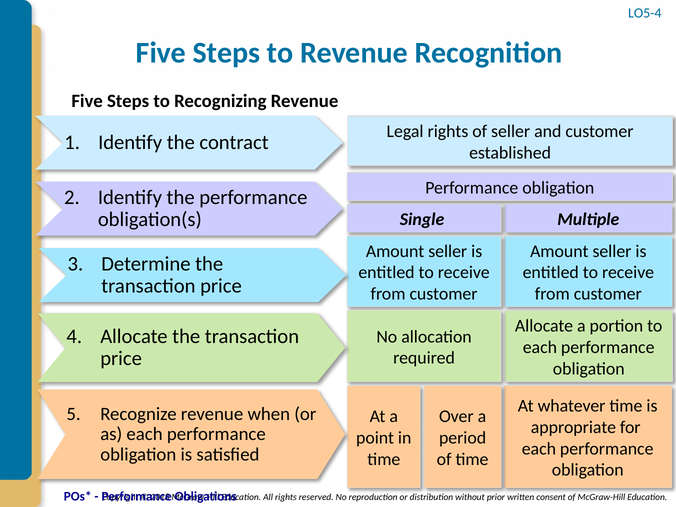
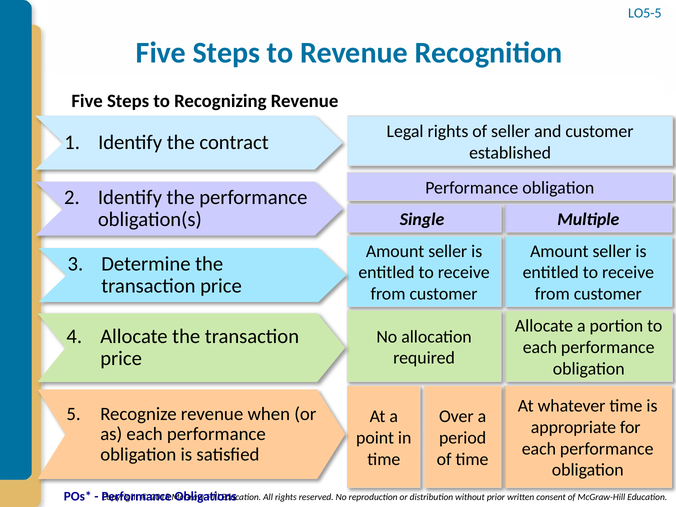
LO5-4: LO5-4 -> LO5-5 (645, 13)
